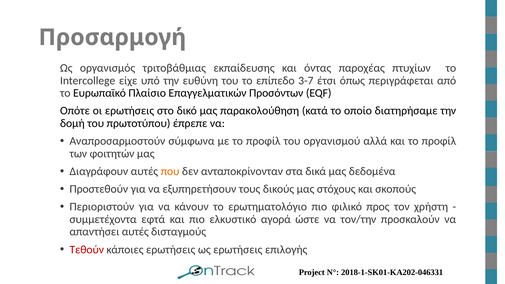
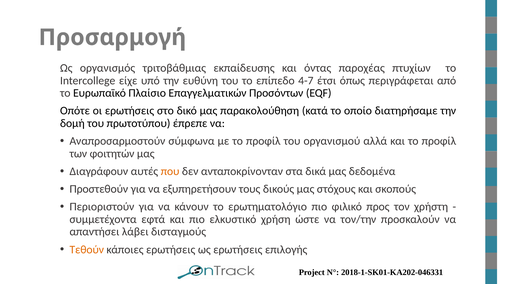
3-7: 3-7 -> 4-7 (306, 81)
αγορά: αγορά -> χρήση (276, 219)
απαντήσει αυτές: αυτές -> λάβει (135, 232)
Τεθούν colour: red -> orange (87, 250)
